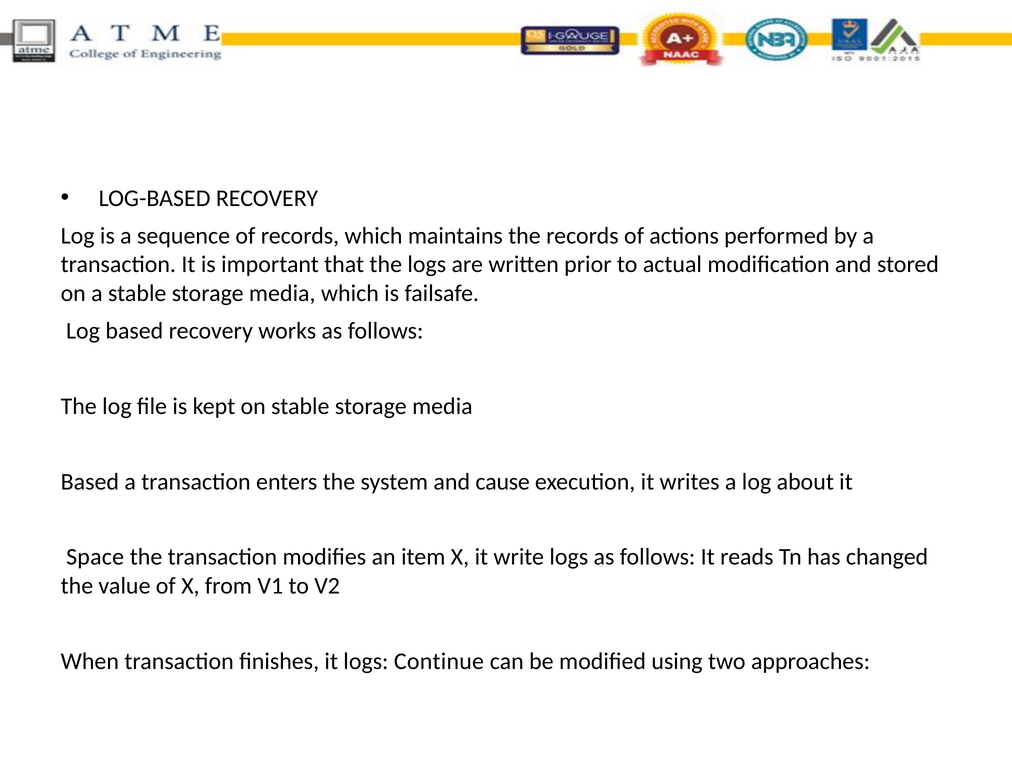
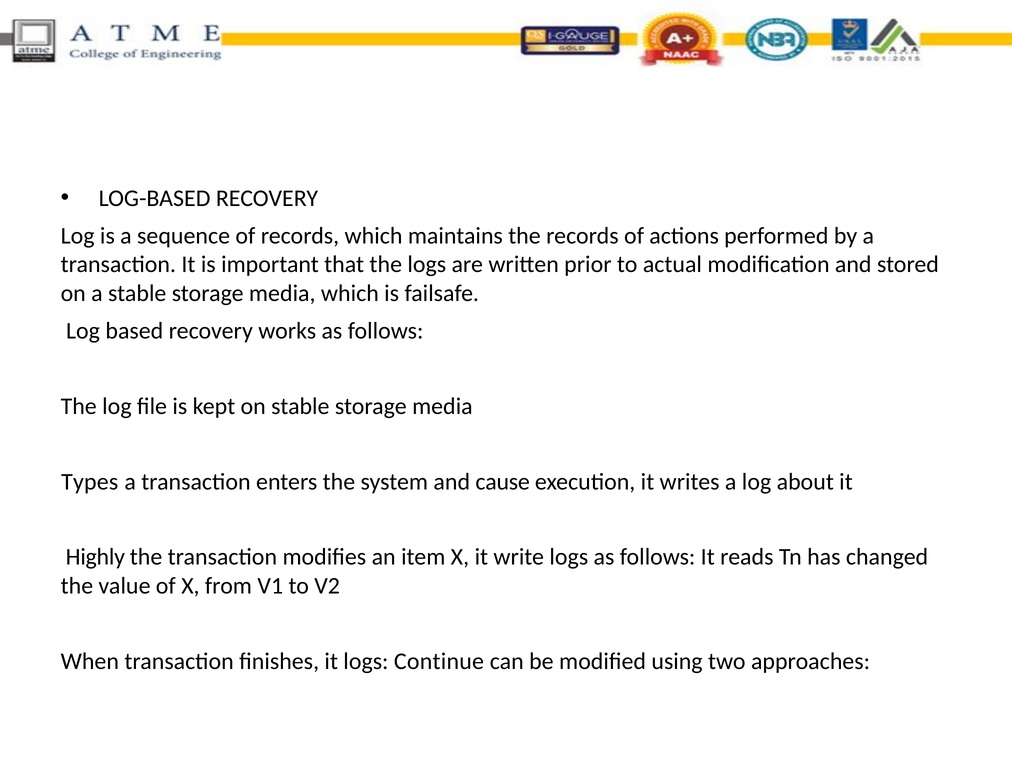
Based: Based -> Types (90, 482)
Space: Space -> Highly (95, 557)
